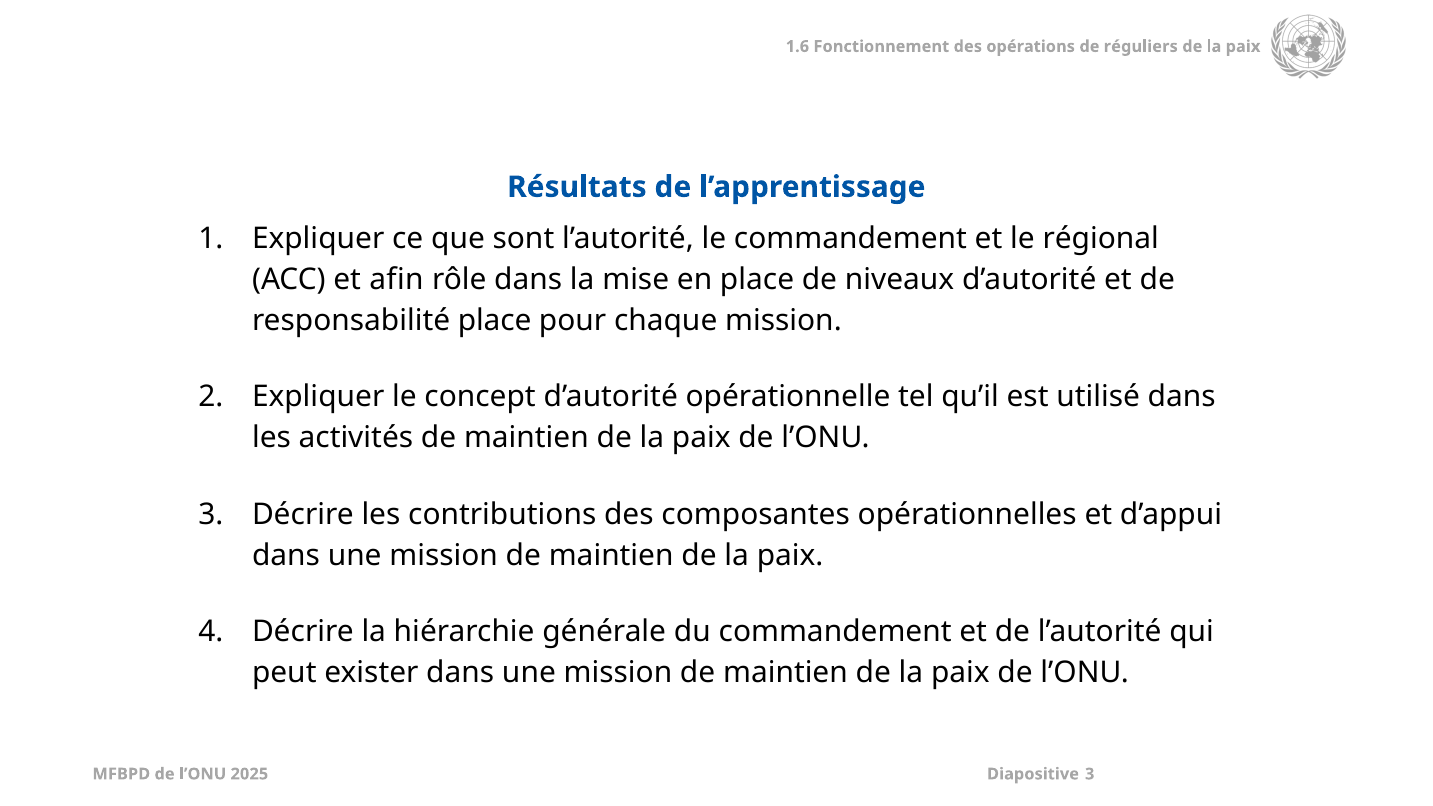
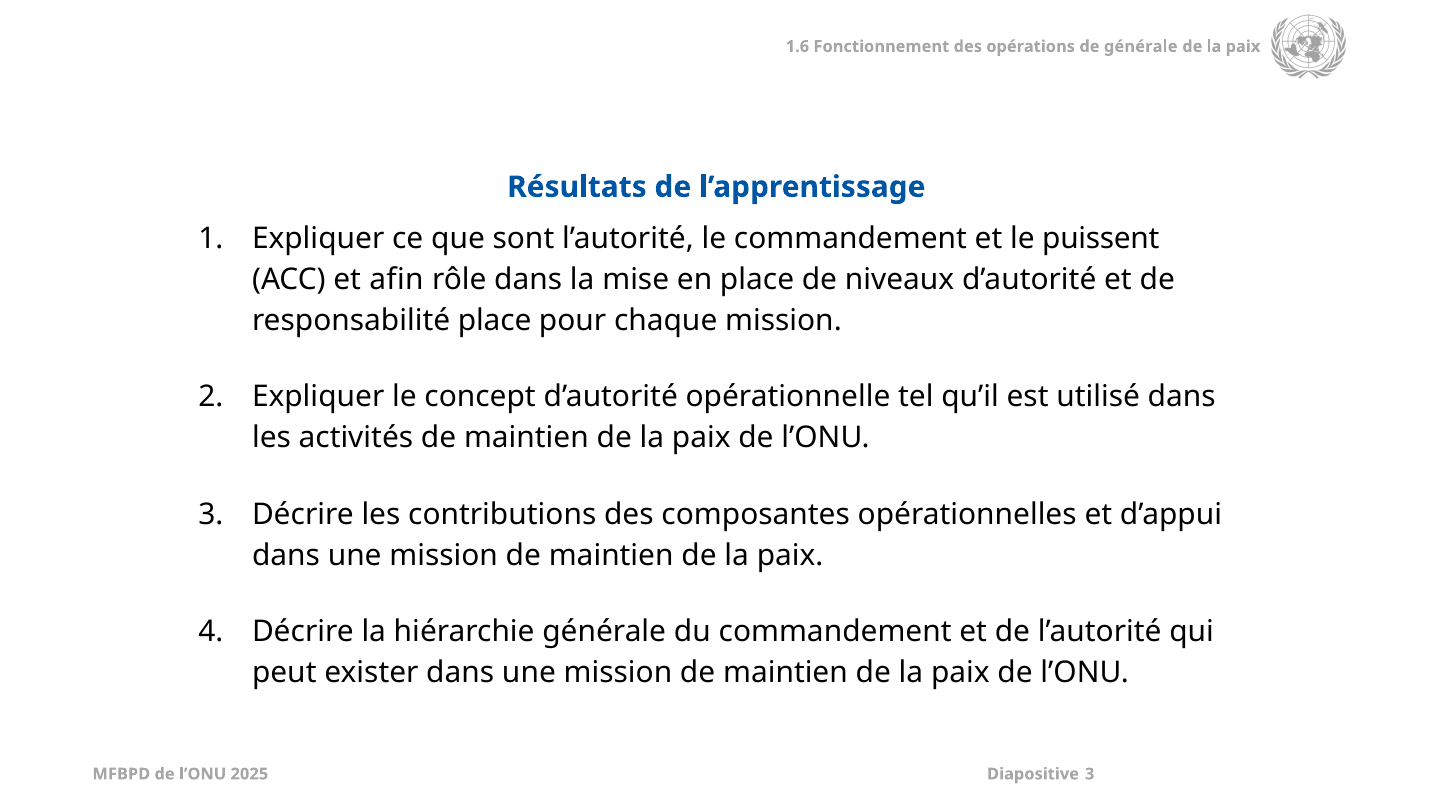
de réguliers: réguliers -> générale (1141, 46)
régional: régional -> puissent (1101, 239)
